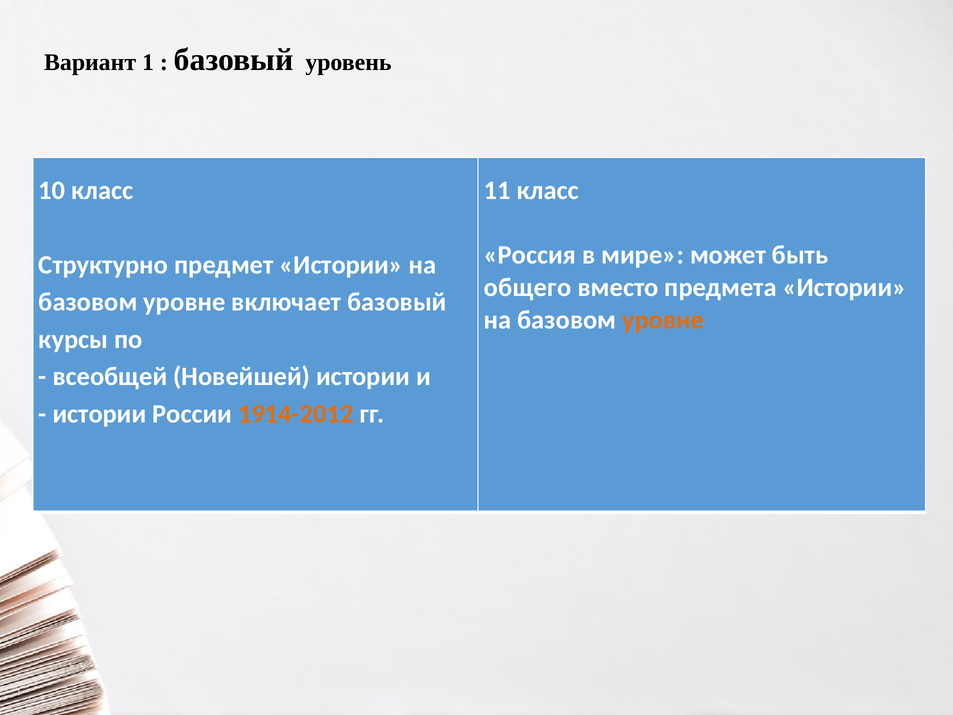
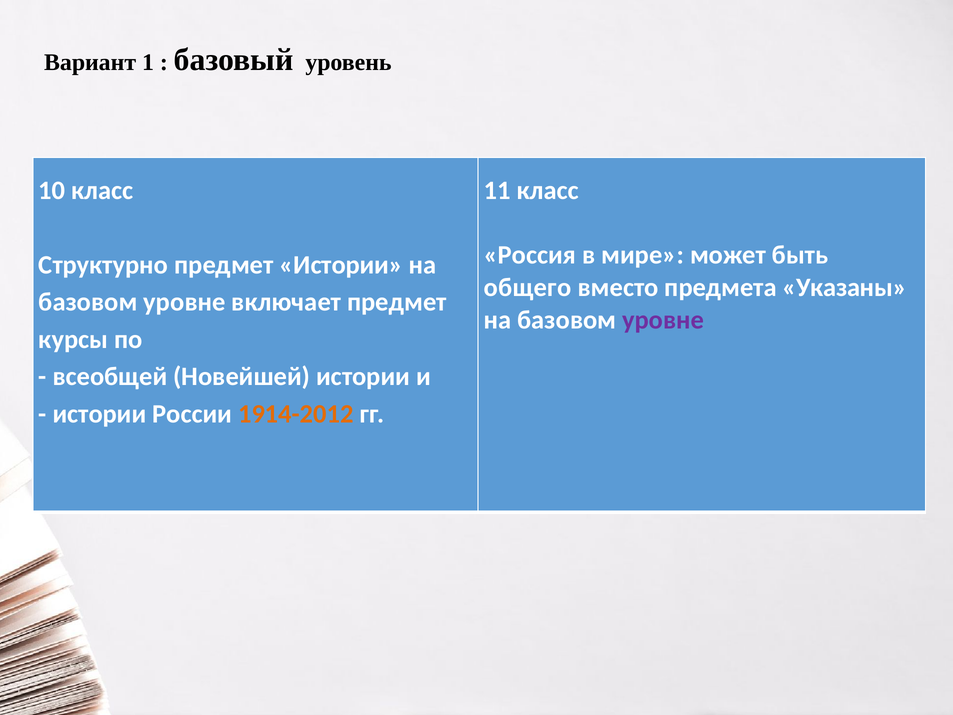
предмета Истории: Истории -> Указаны (845, 287)
включает базовый: базовый -> предмет (397, 302)
уровне colour: orange -> purple (663, 320)
